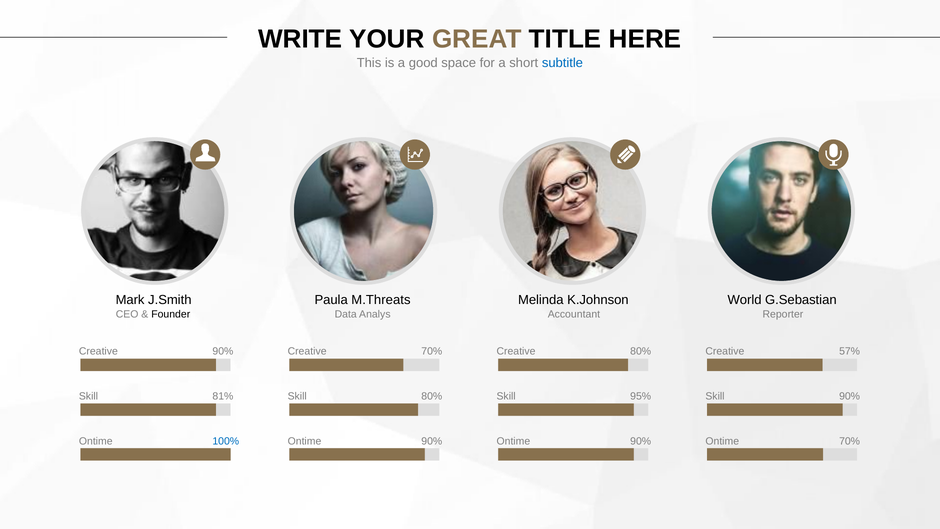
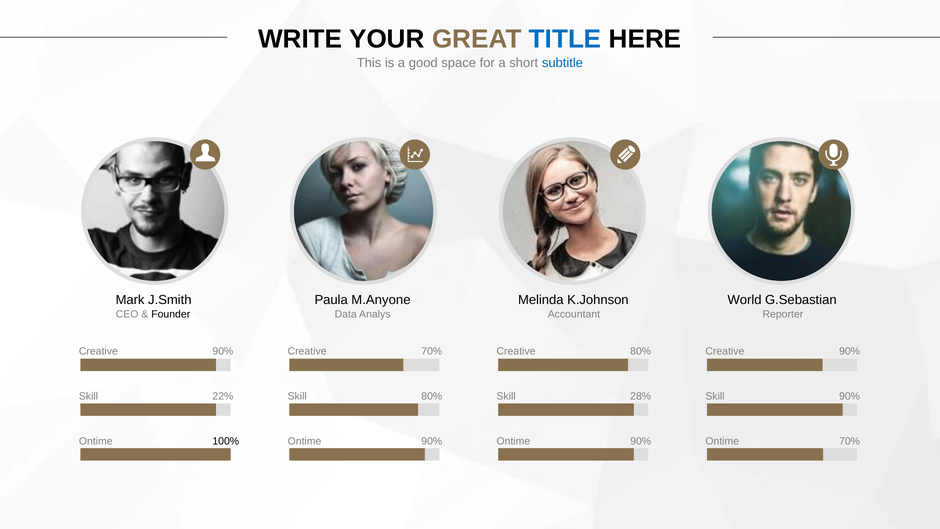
TITLE colour: black -> blue (565, 39)
M.Threats: M.Threats -> M.Anyone (381, 300)
57%: 57% -> 90% (850, 351)
81%: 81% -> 22% (223, 396)
95%: 95% -> 28% (641, 396)
100% colour: blue -> black (226, 441)
